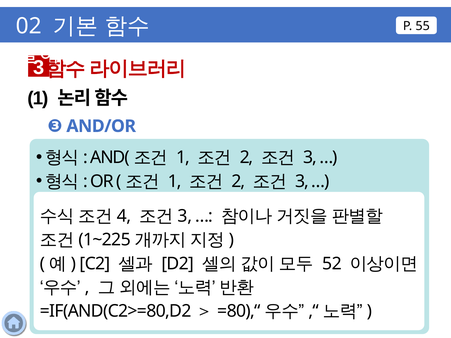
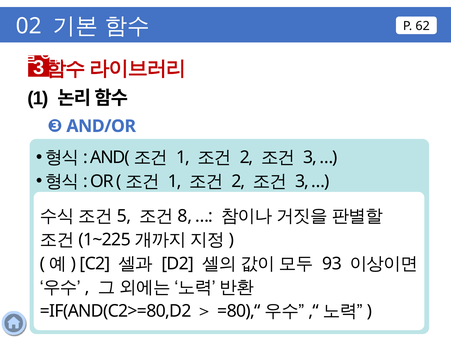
55: 55 -> 62 (423, 26)
4: 4 -> 5 (124, 216)
3: 3 -> 8 (185, 216)
52: 52 -> 93 (332, 264)
